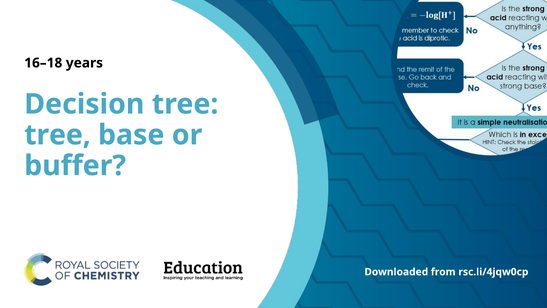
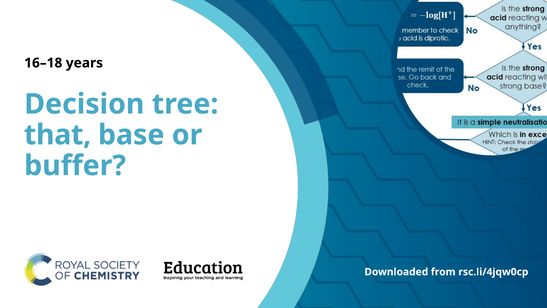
tree: tree -> that (58, 135)
